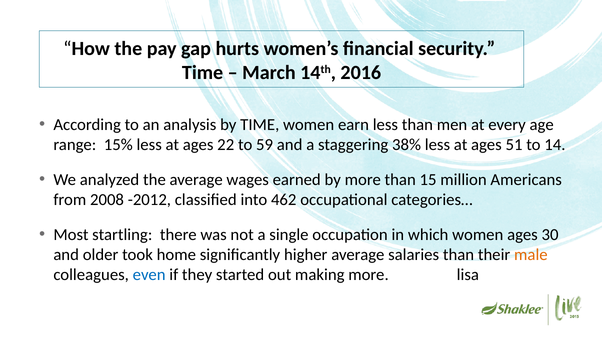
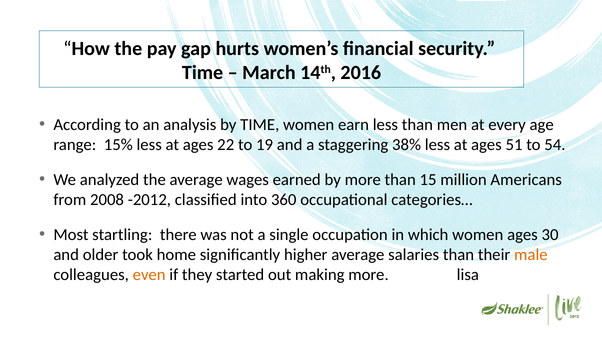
59: 59 -> 19 (265, 145)
14: 14 -> 54 (555, 145)
462: 462 -> 360 (284, 200)
even colour: blue -> orange (149, 275)
